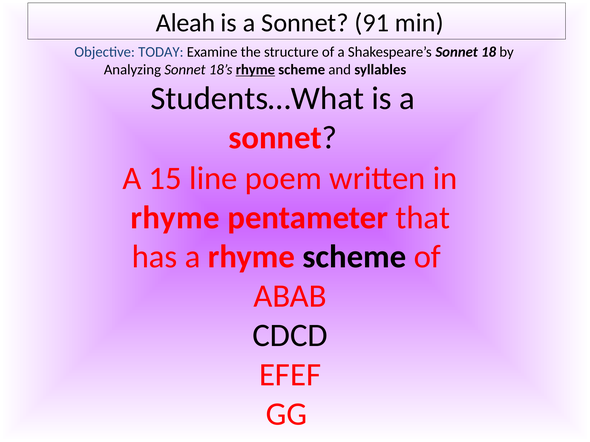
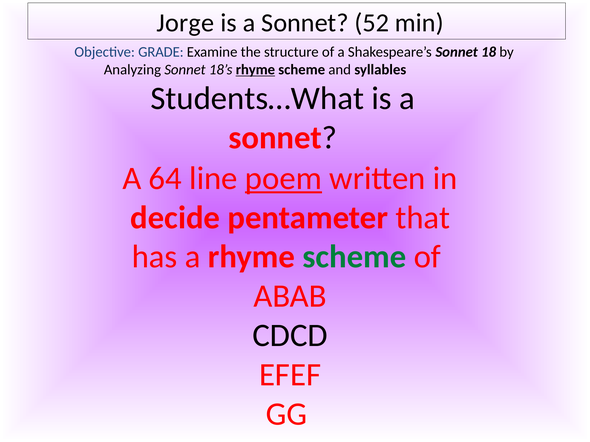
Aleah: Aleah -> Jorge (185, 23)
91: 91 -> 52 (372, 23)
TODAY: TODAY -> GRADE (161, 52)
15: 15 -> 64 (165, 178)
poem underline: none -> present (283, 178)
rhyme: rhyme -> decide (175, 218)
scheme colour: black -> green (354, 257)
